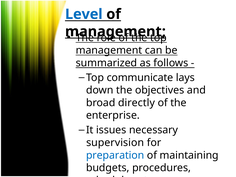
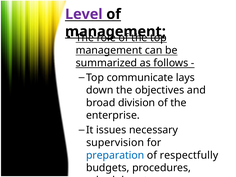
Level colour: blue -> purple (84, 14)
directly: directly -> division (137, 103)
maintaining: maintaining -> respectfully (189, 155)
